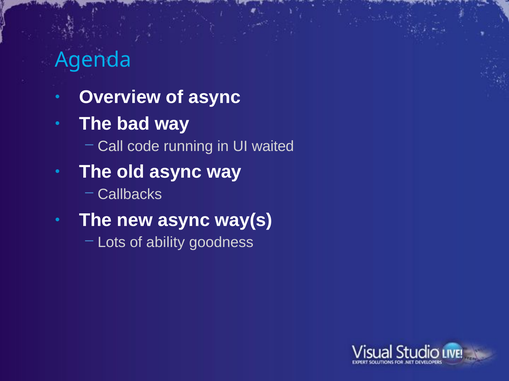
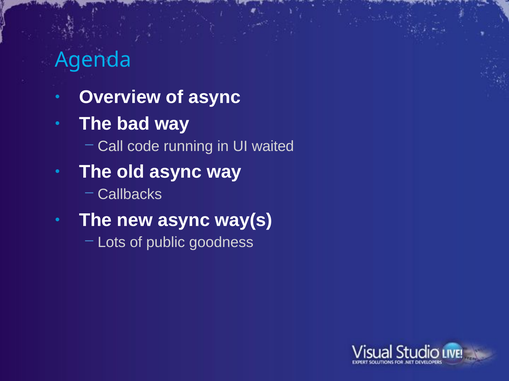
ability: ability -> public (166, 243)
